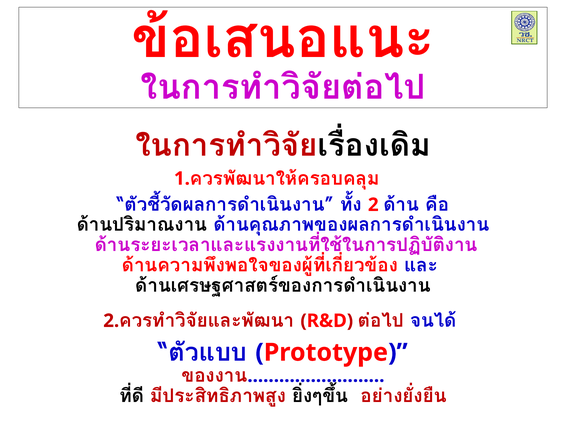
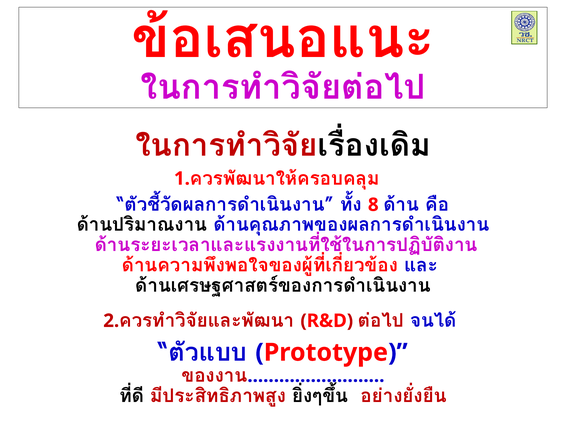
2: 2 -> 8 (373, 205)
